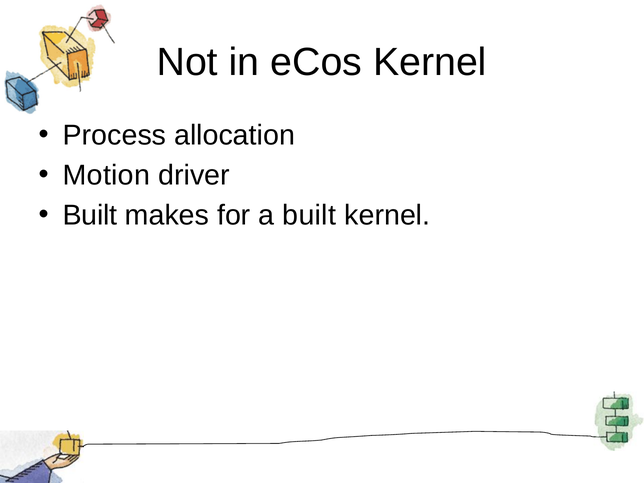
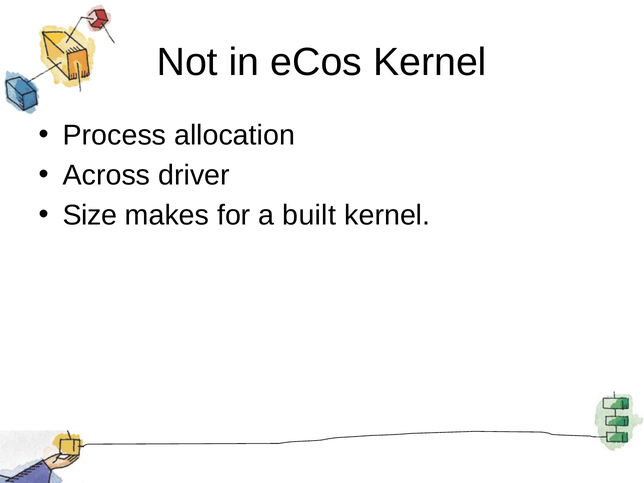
Motion: Motion -> Across (107, 175)
Built: Built -> Size (90, 215)
